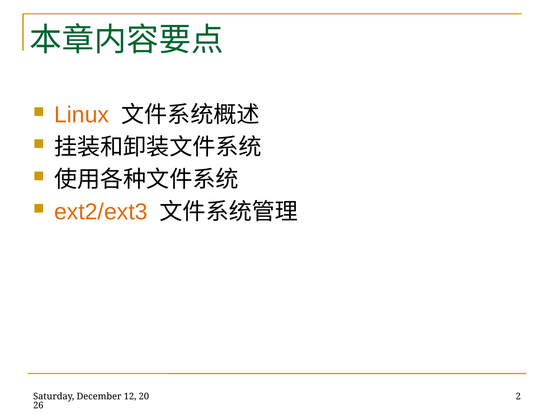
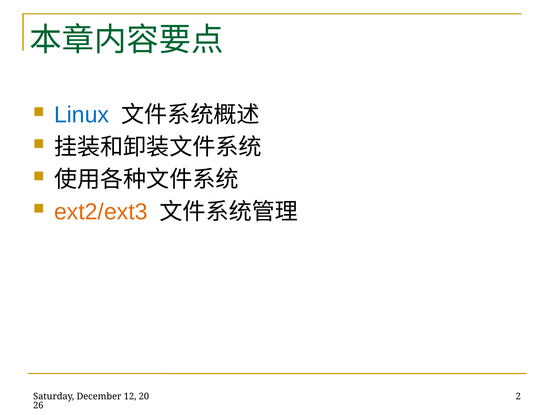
Linux colour: orange -> blue (82, 115)
